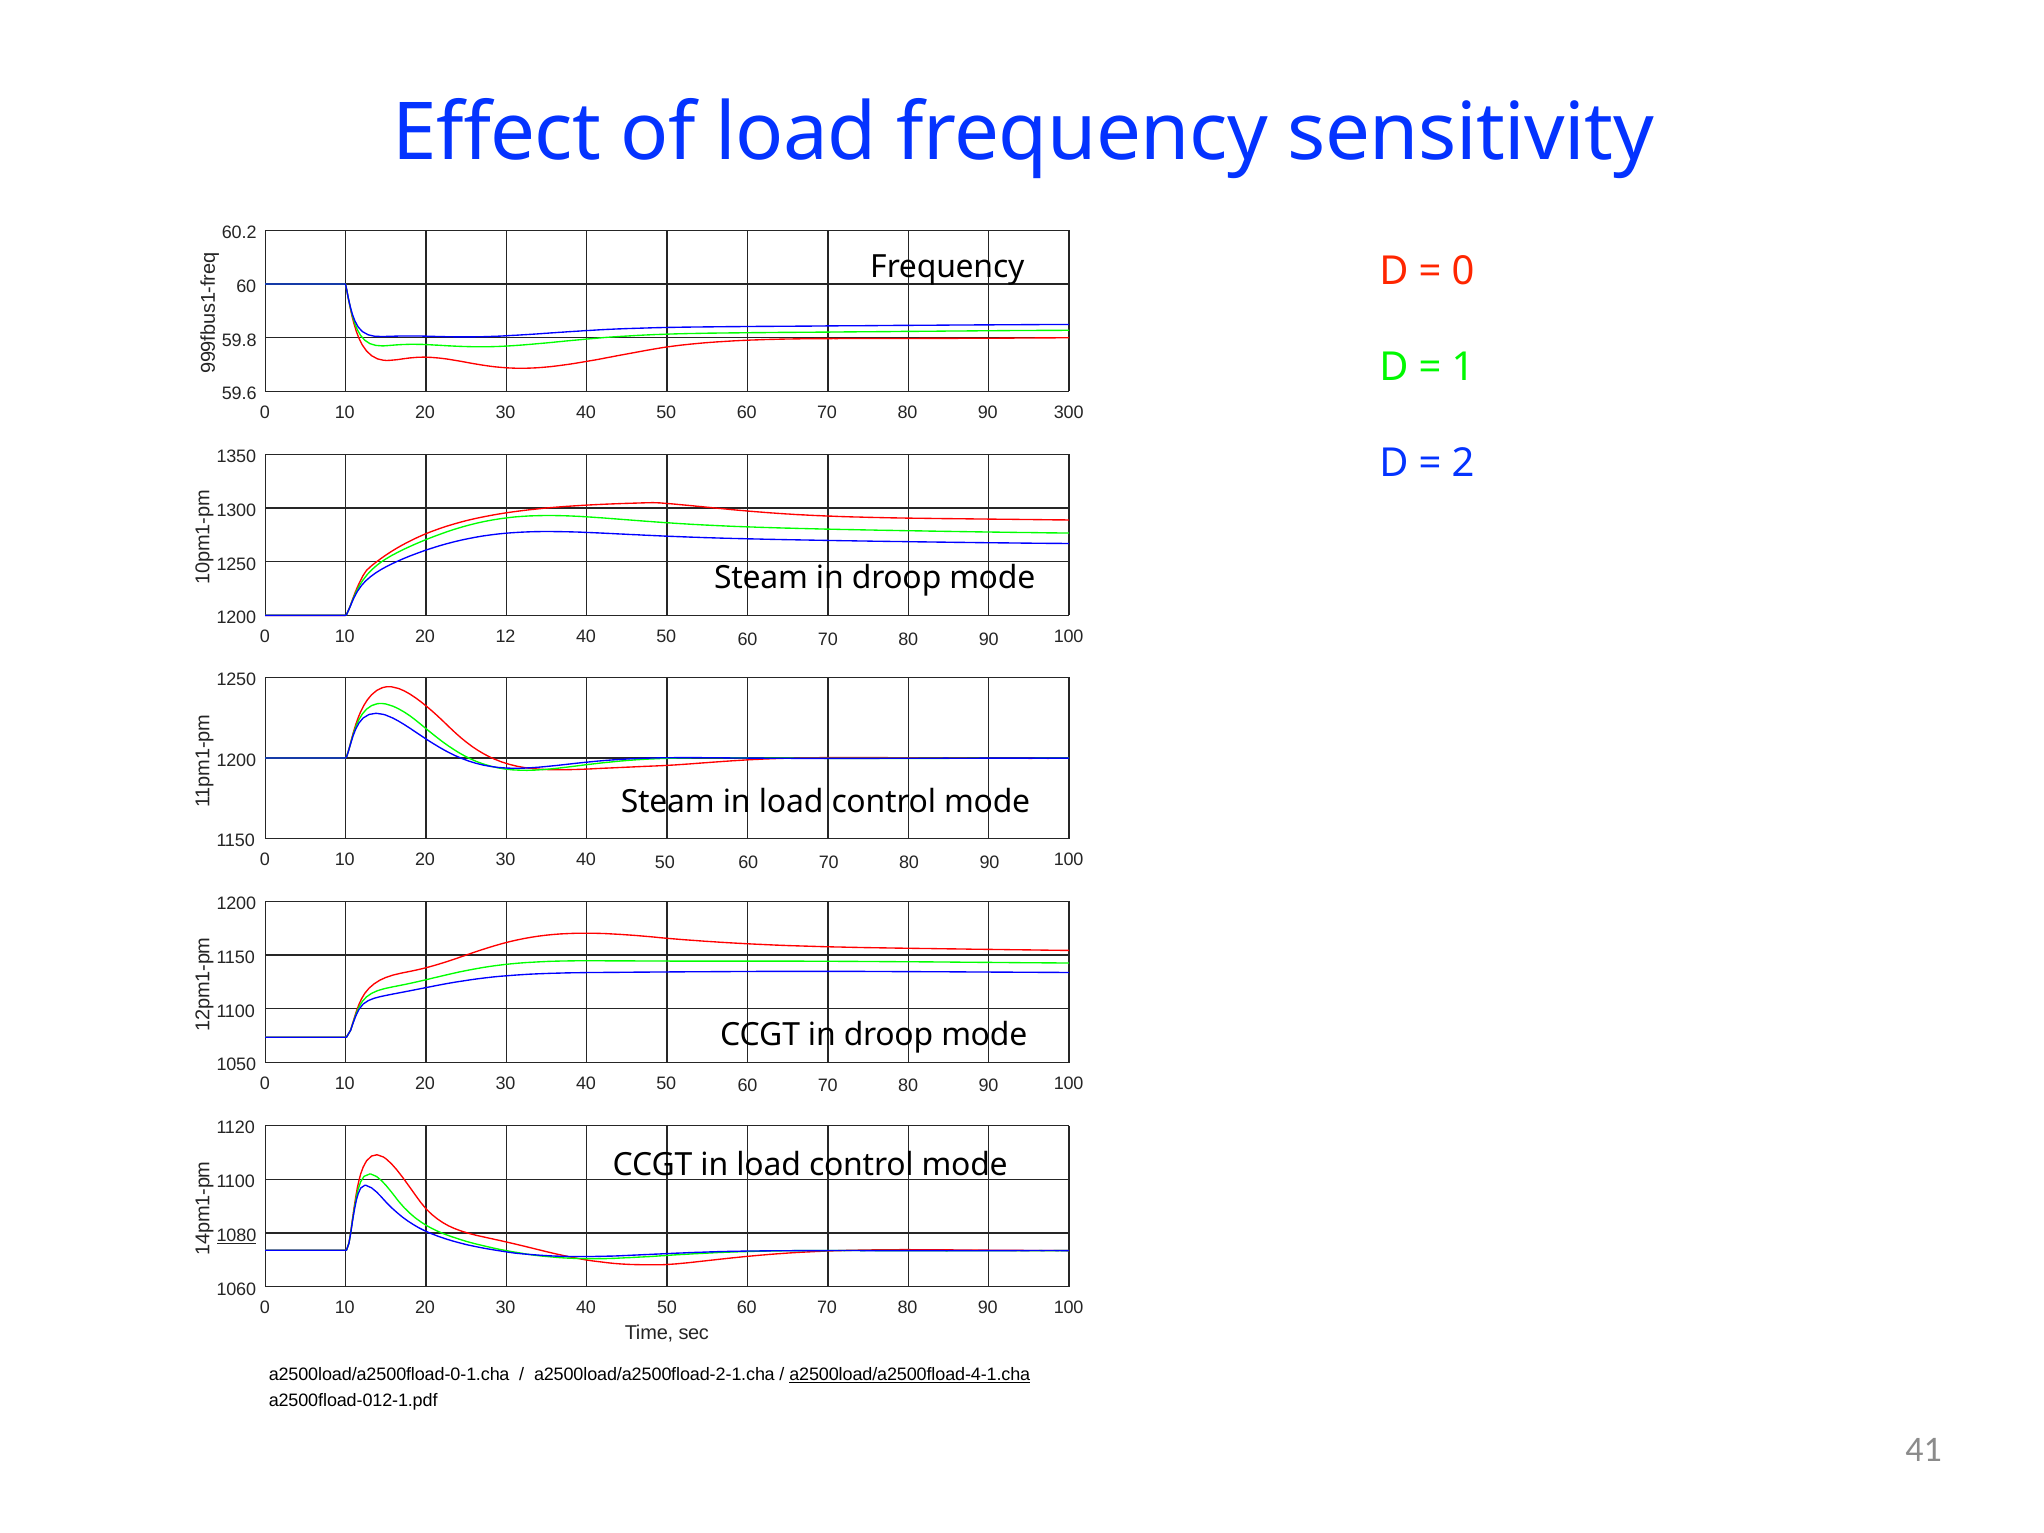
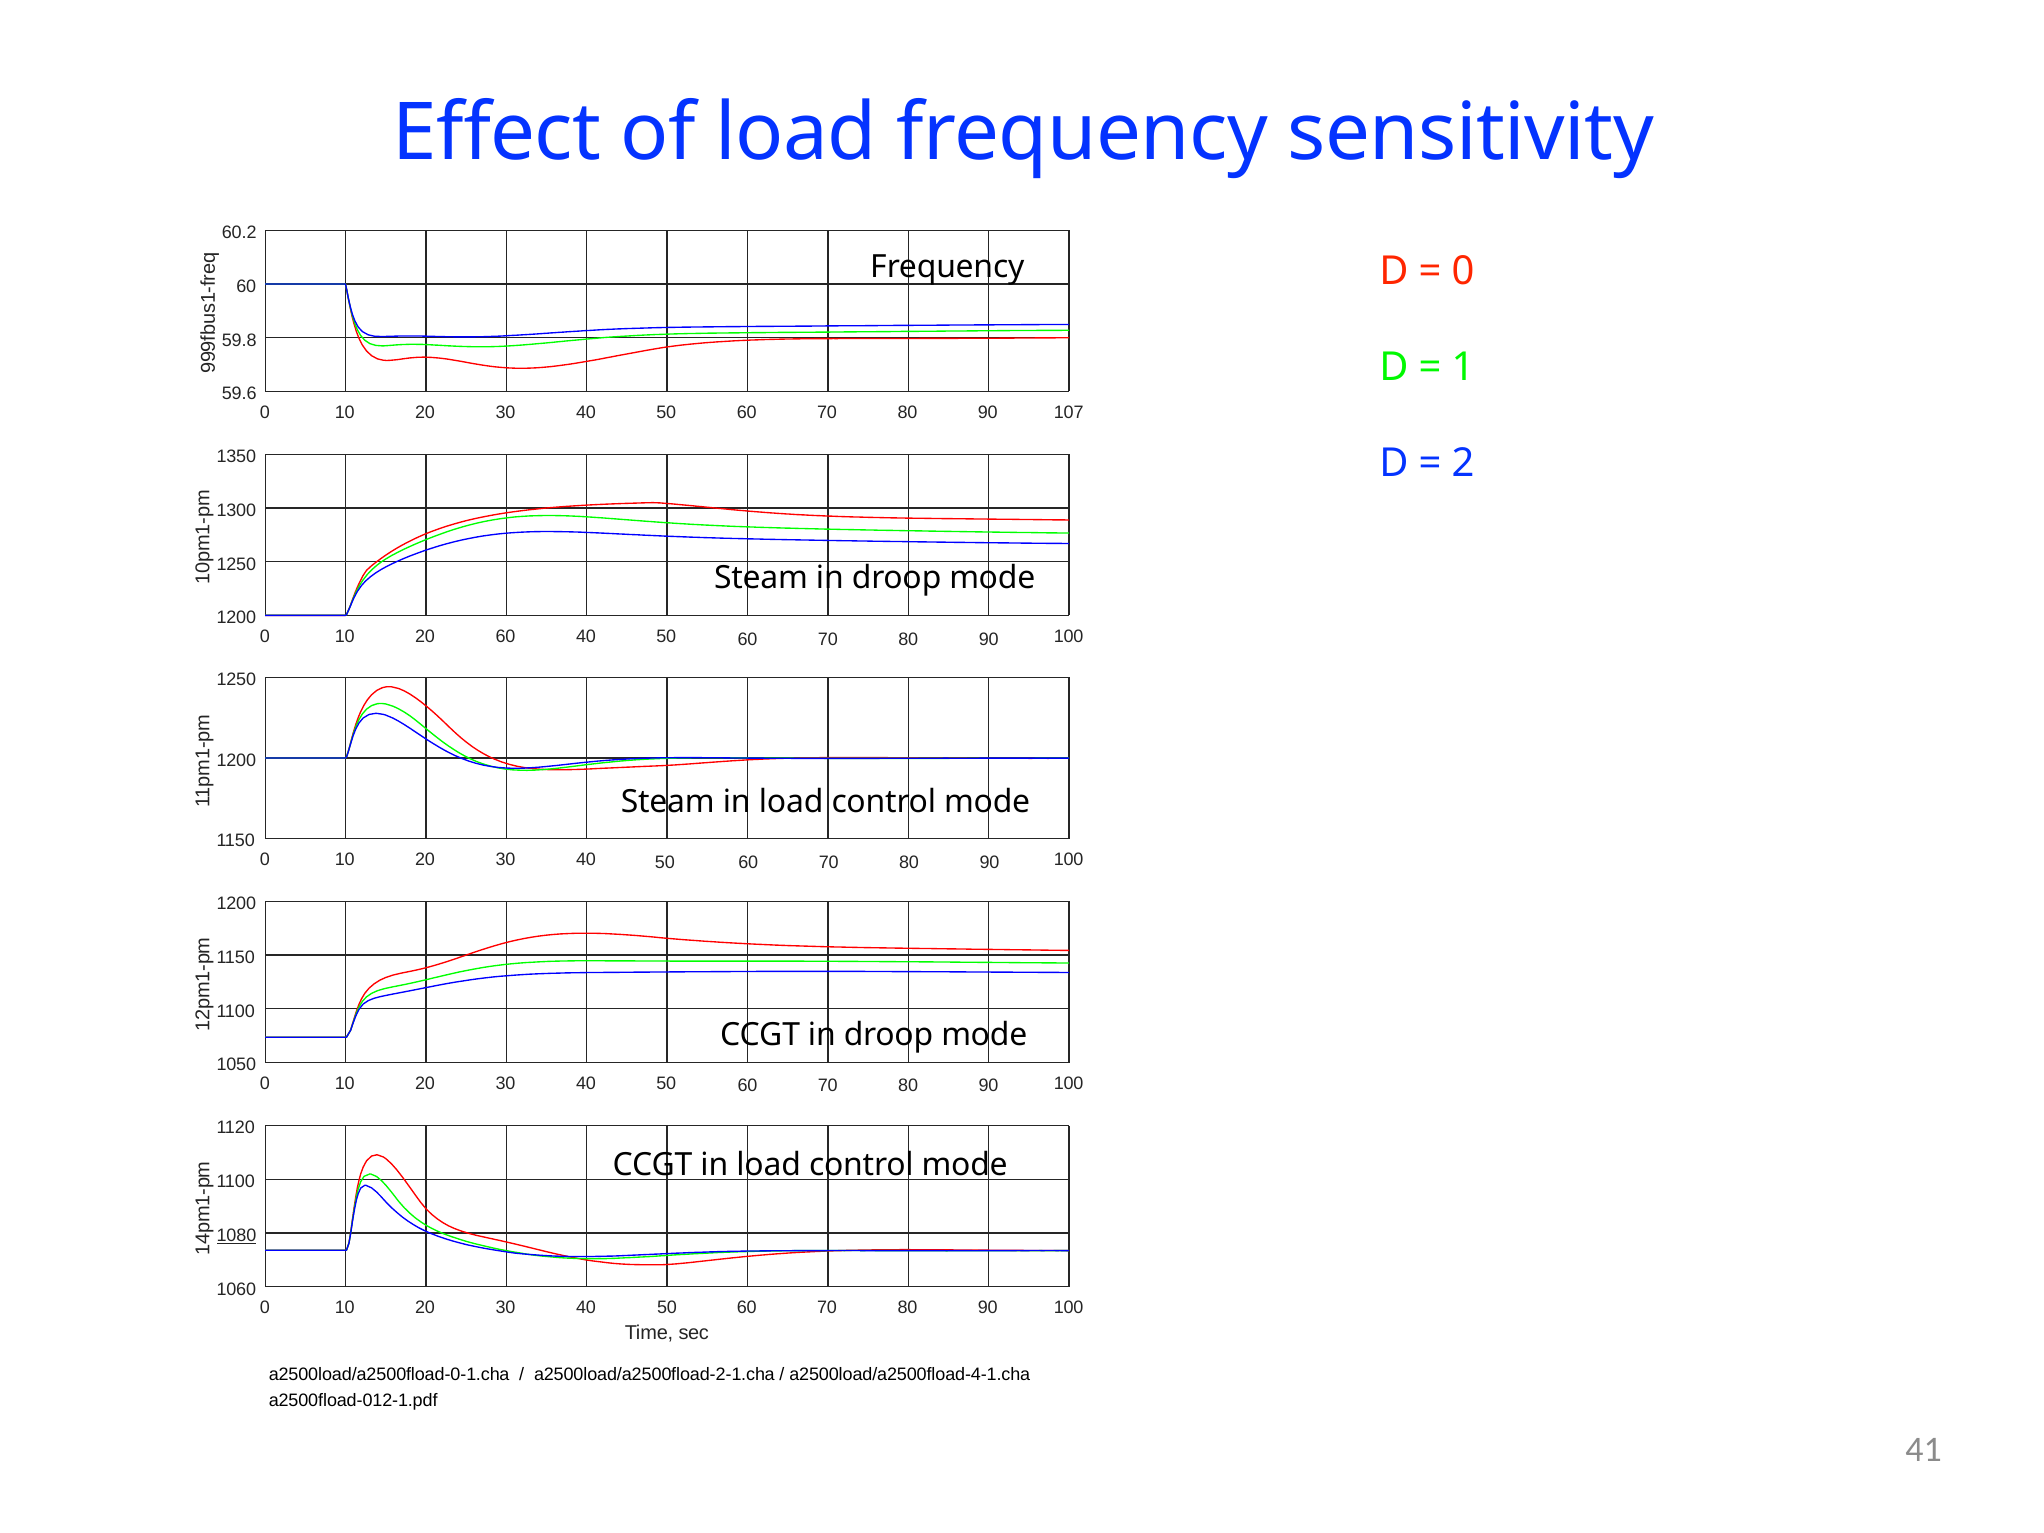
300: 300 -> 107 (1069, 413)
20 12: 12 -> 60 (506, 637)
a2500load/a2500fload-4-1.cha underline: present -> none (910, 1375)
